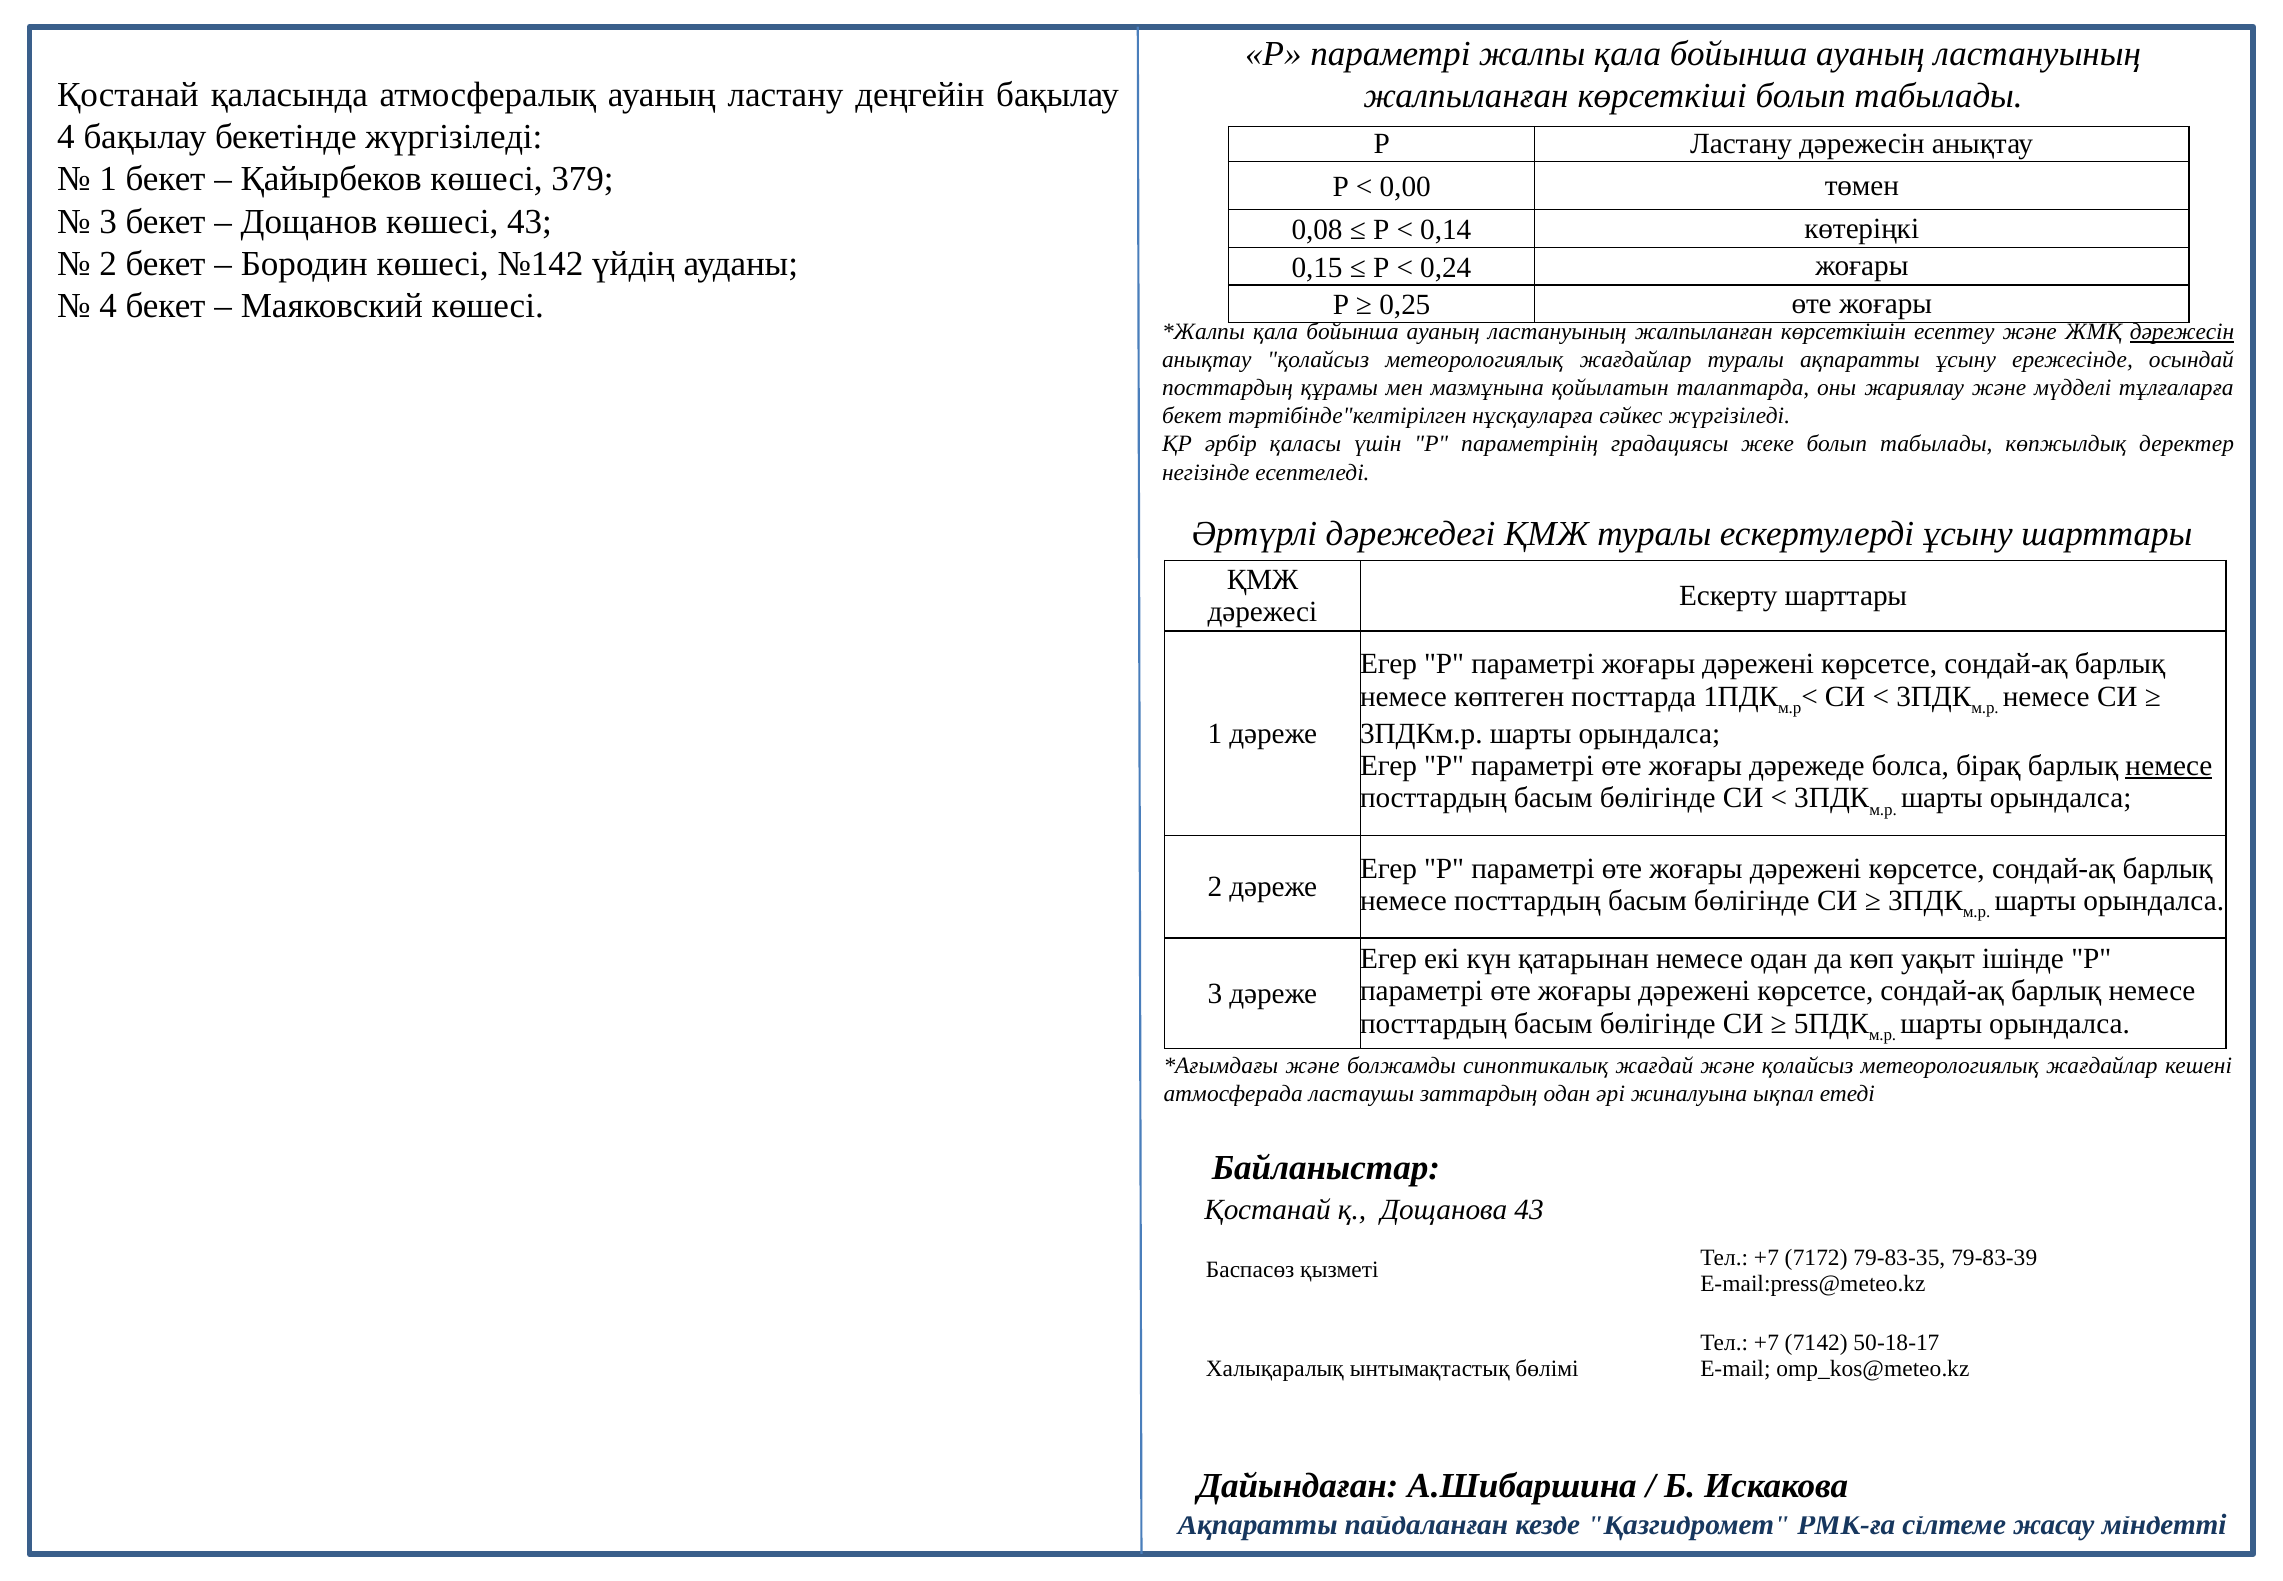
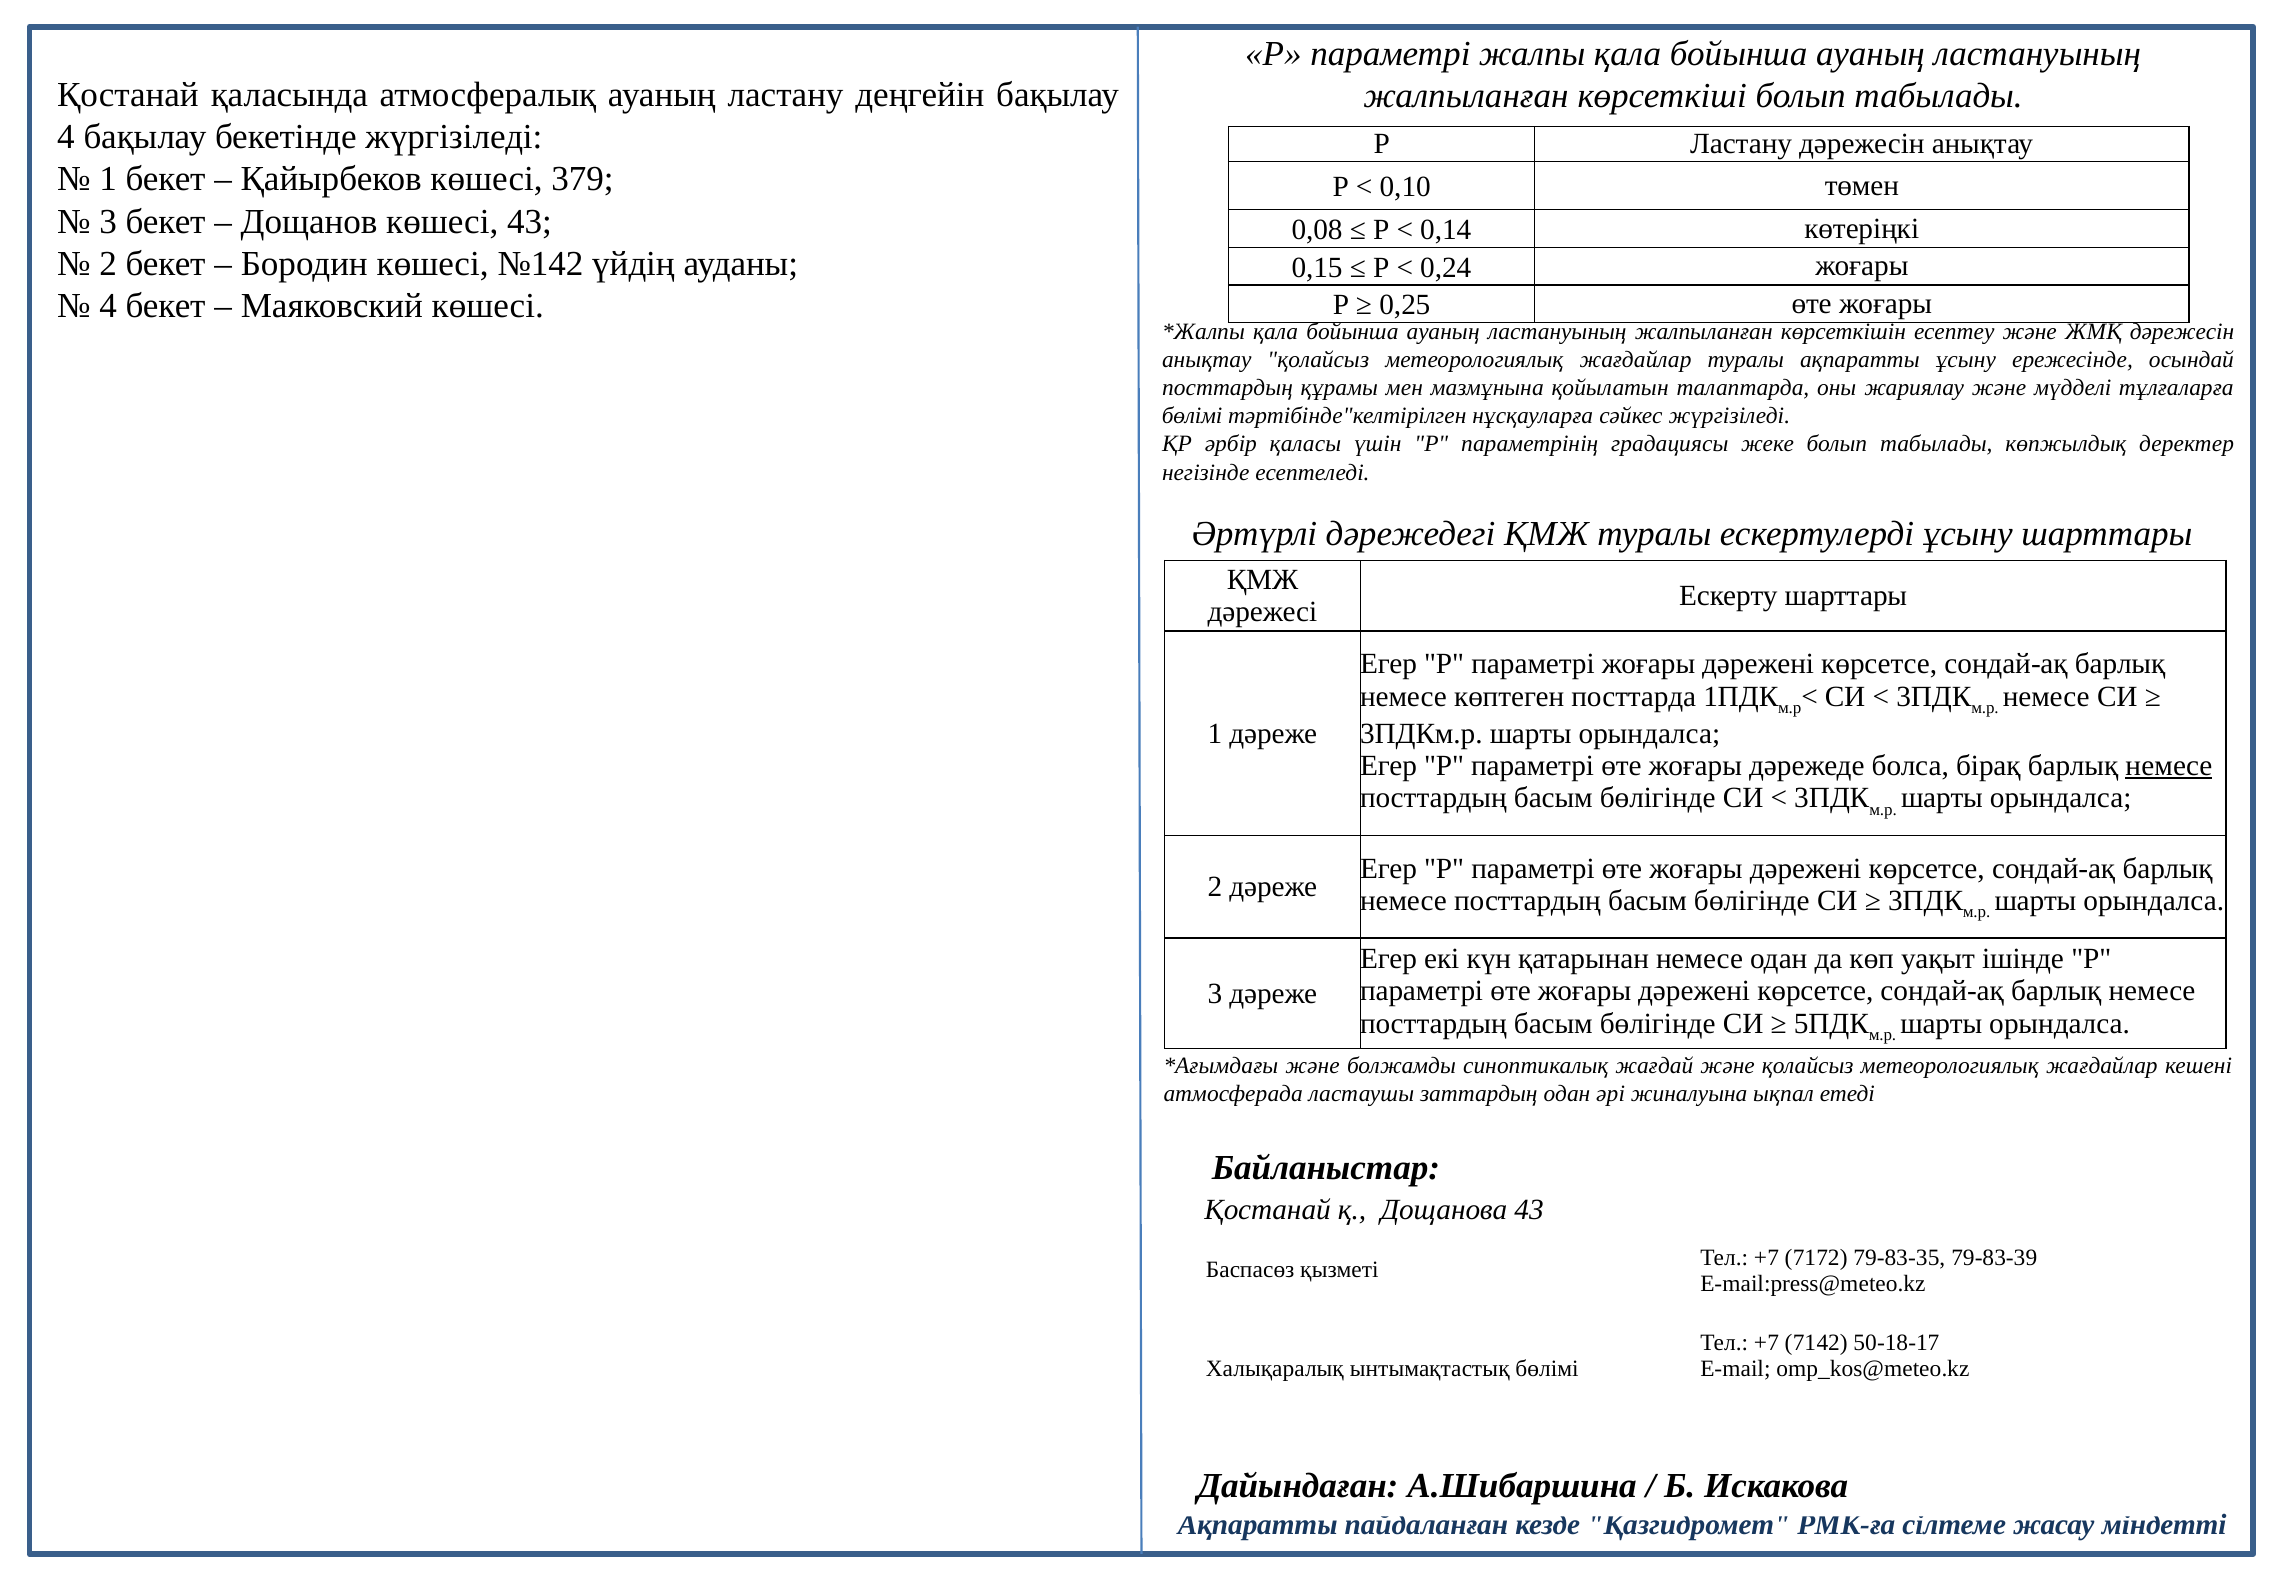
0,00: 0,00 -> 0,10 (1405, 187)
дәрежесін underline: present -> none (2182, 332)
бекет: бекет -> бөлімі (1192, 416)
